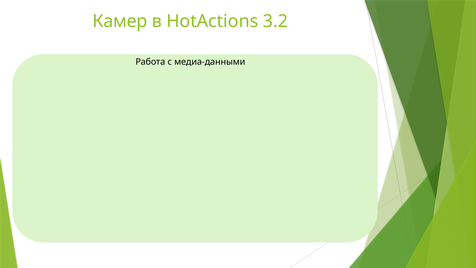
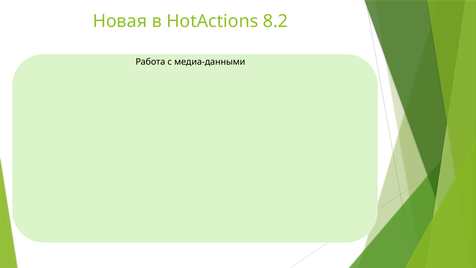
Камер: Камер -> Новая (120, 21)
3.2: 3.2 -> 8.2 (276, 21)
